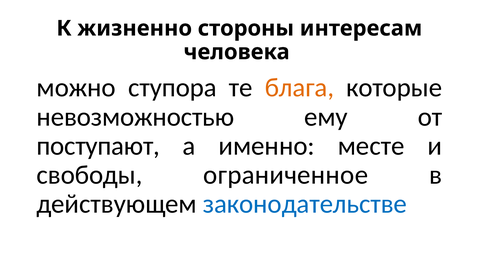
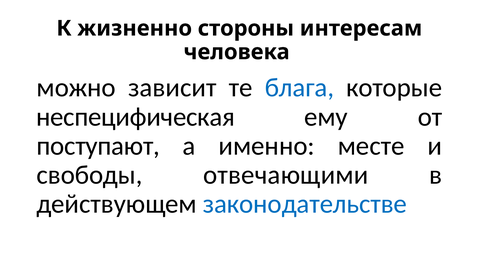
ступора: ступора -> зависит (172, 88)
блага colour: orange -> blue (299, 88)
невозможностью: невозможностью -> неспецифическая (135, 117)
ограниченное: ограниченное -> отвечающими (286, 175)
